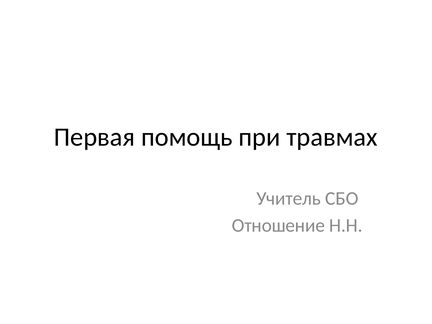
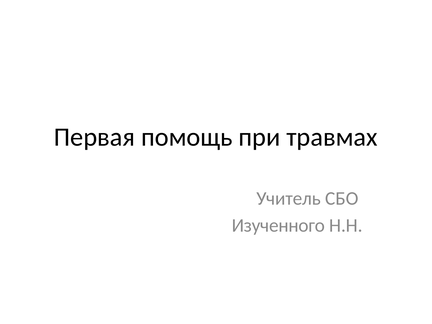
Отношение: Отношение -> Изученного (278, 226)
